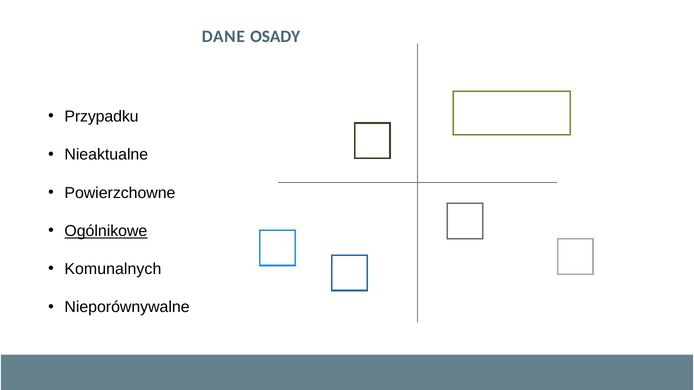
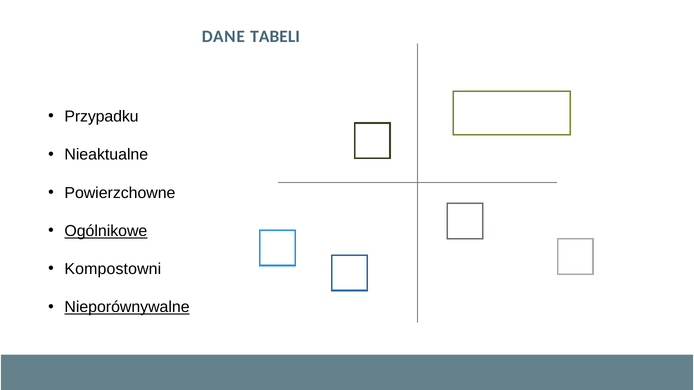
OSADY: OSADY -> TABELI (275, 37)
Komunalnych: Komunalnych -> Kompostowni (113, 269)
Nieporównywalne underline: none -> present (127, 308)
